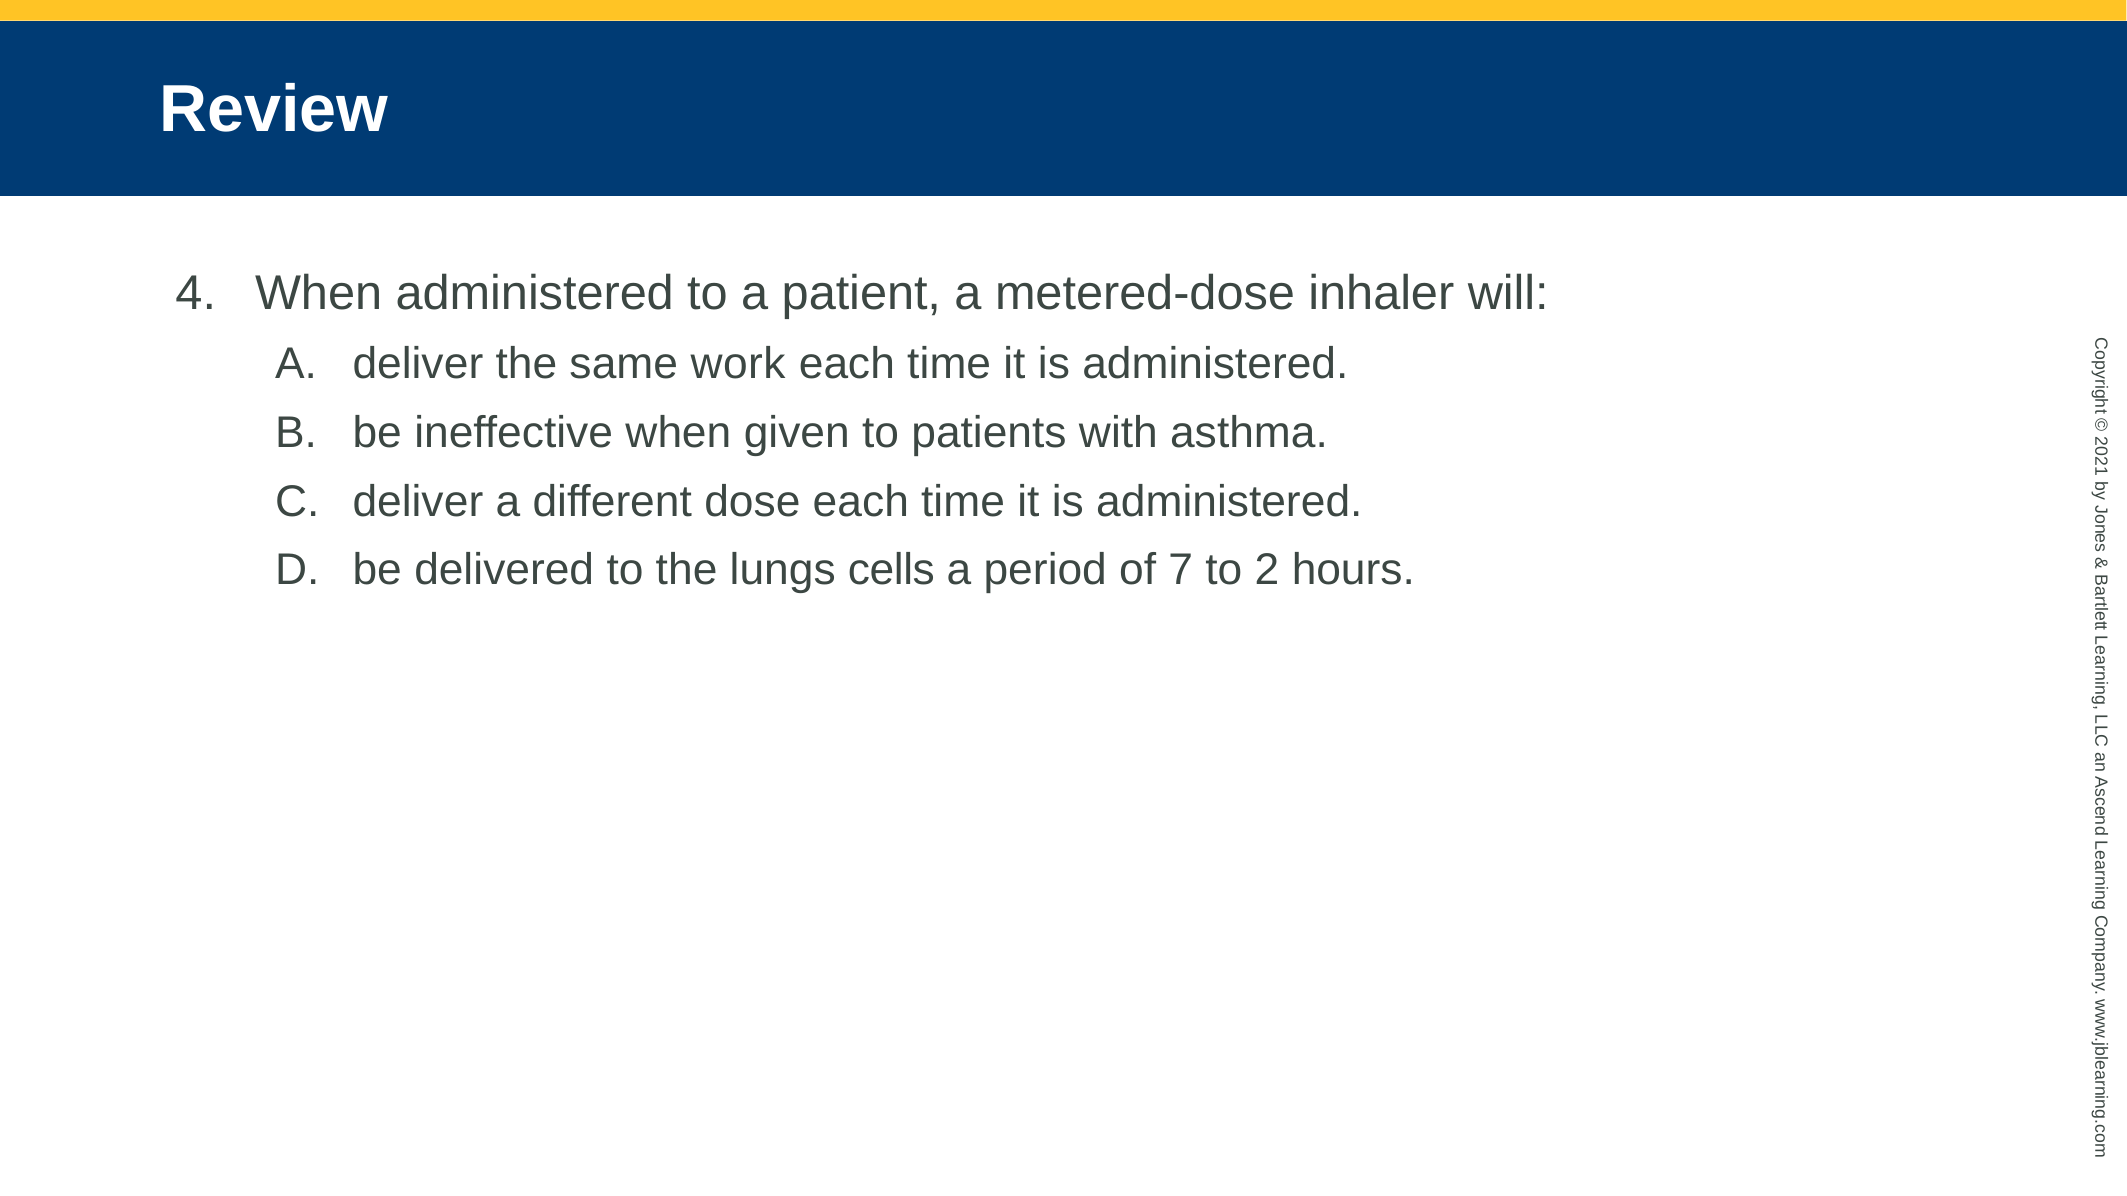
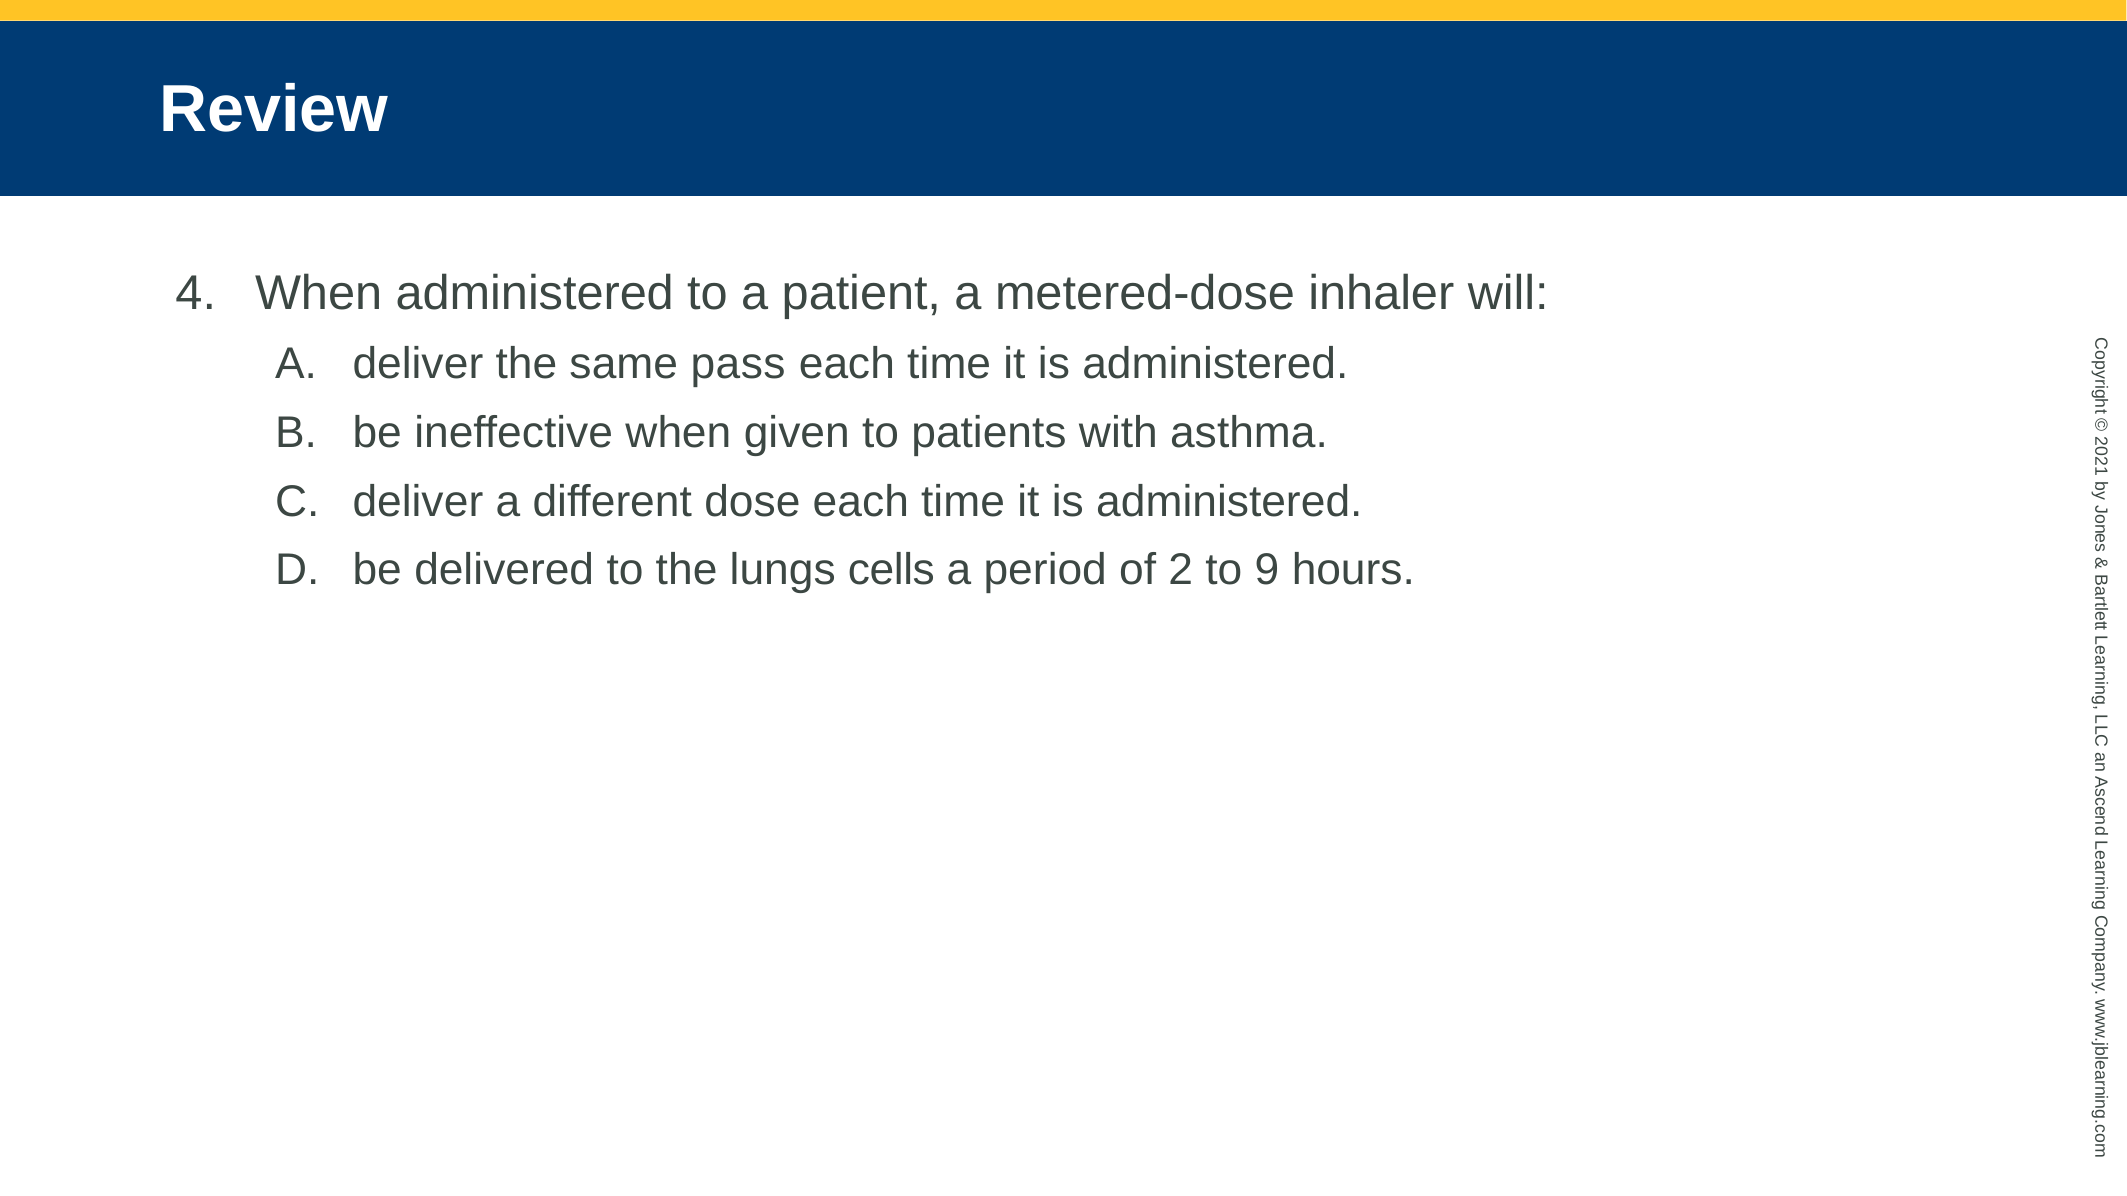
work: work -> pass (738, 364)
of 7: 7 -> 2 (1181, 570)
to 2: 2 -> 9 (1267, 570)
